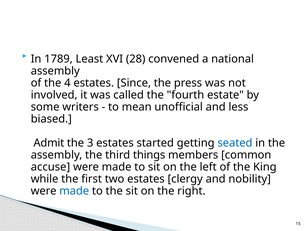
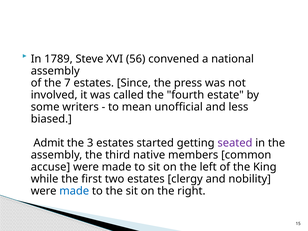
Least: Least -> Steve (89, 59)
28: 28 -> 56 (136, 59)
4: 4 -> 7 (67, 83)
seated colour: blue -> purple (235, 143)
things: things -> native (149, 155)
